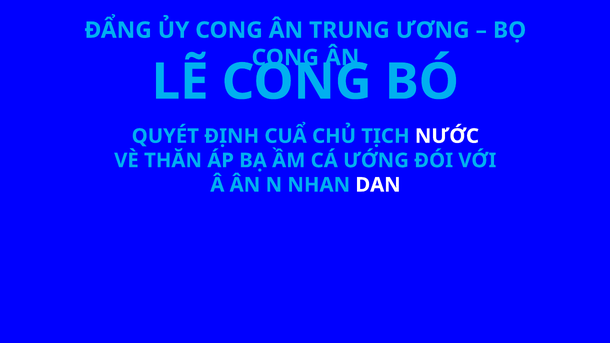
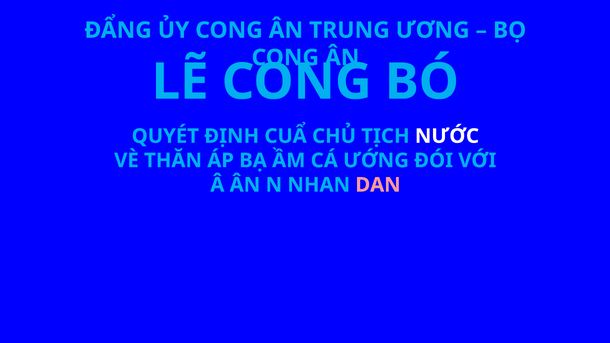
DAN colour: white -> pink (378, 185)
